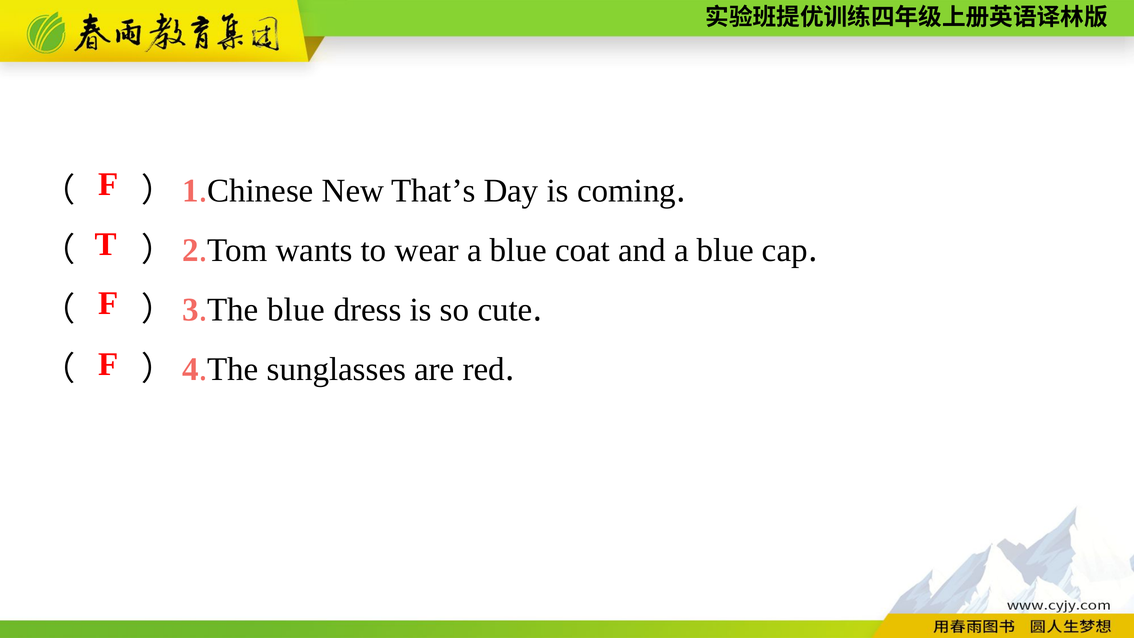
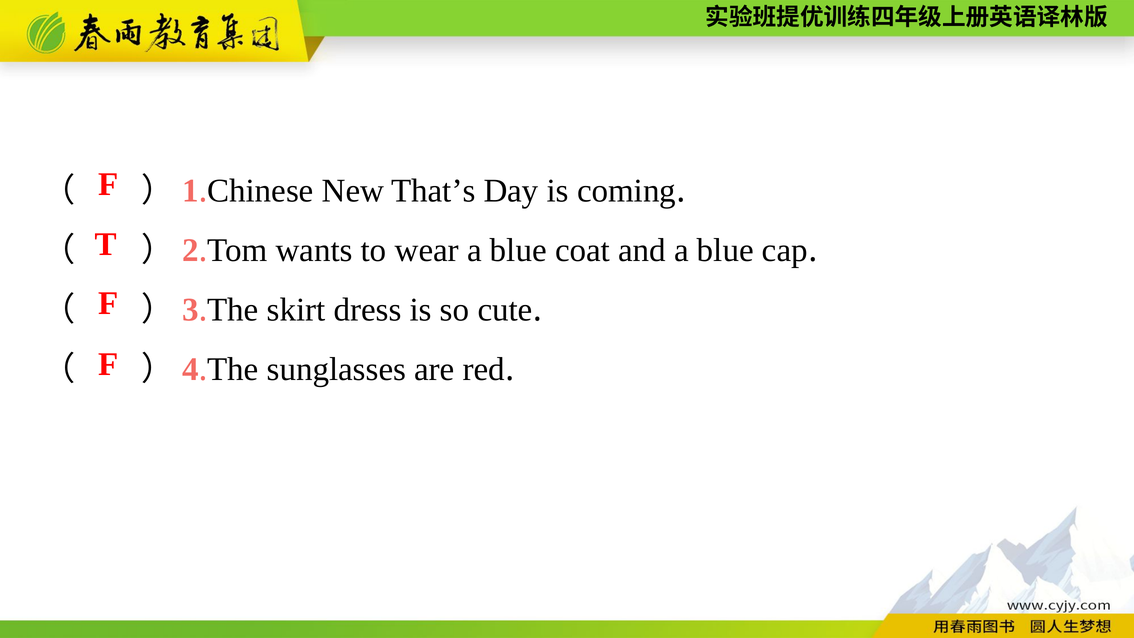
blue: blue -> skirt (296, 310)
